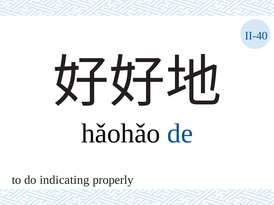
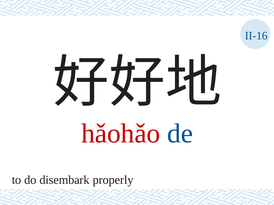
II-40: II-40 -> II-16 (256, 36)
hǎohǎo colour: black -> red (121, 134)
indicating: indicating -> disembark (65, 180)
